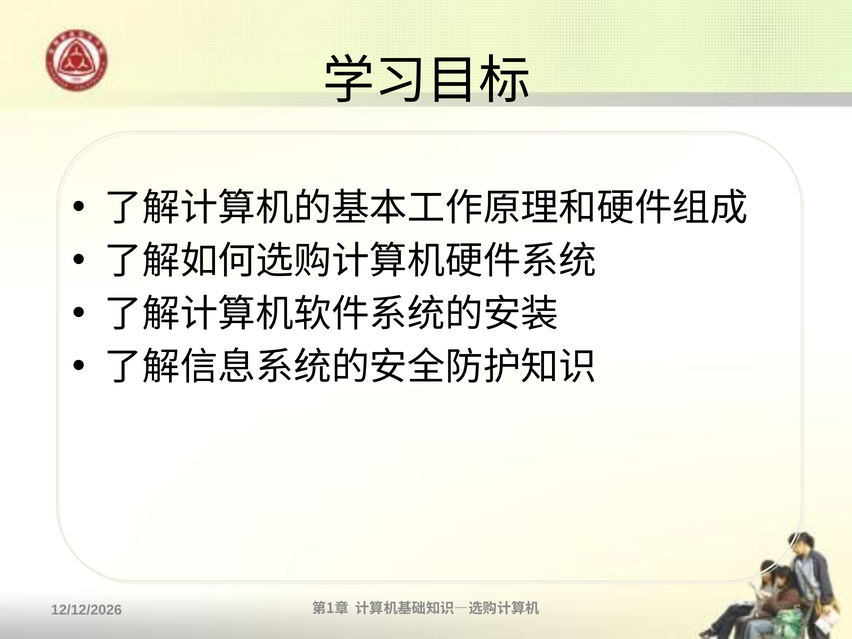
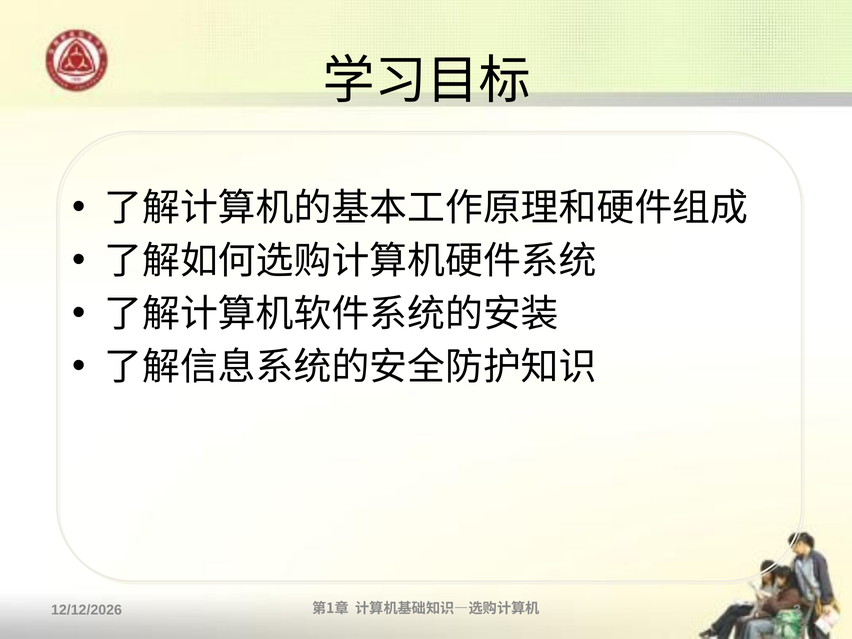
5: 5 -> 3 (797, 610)
